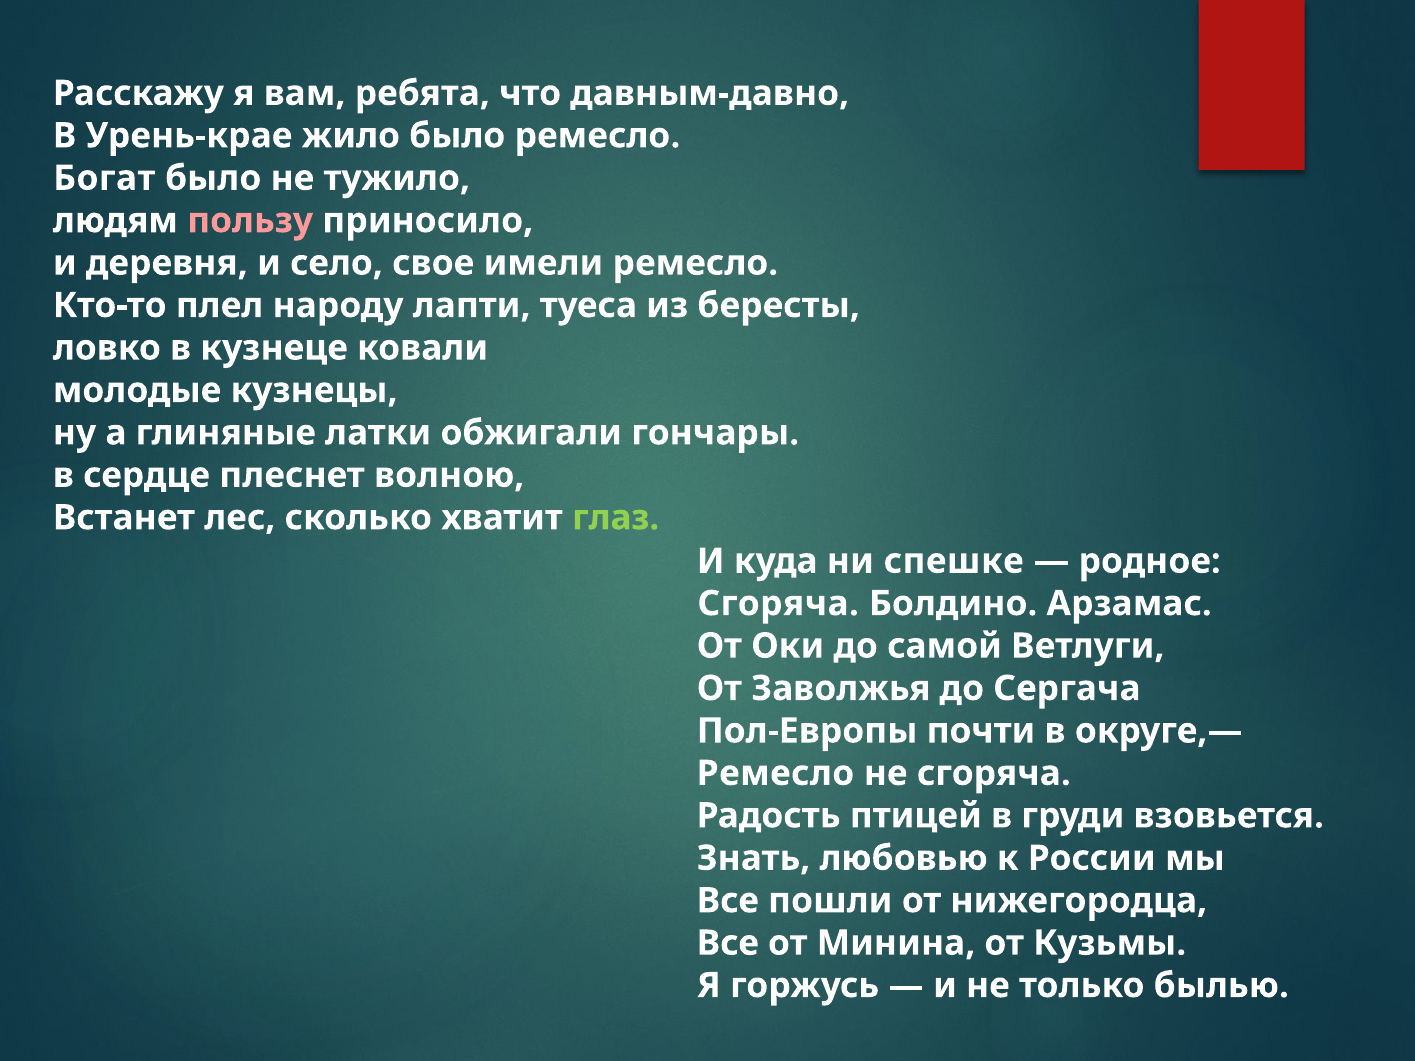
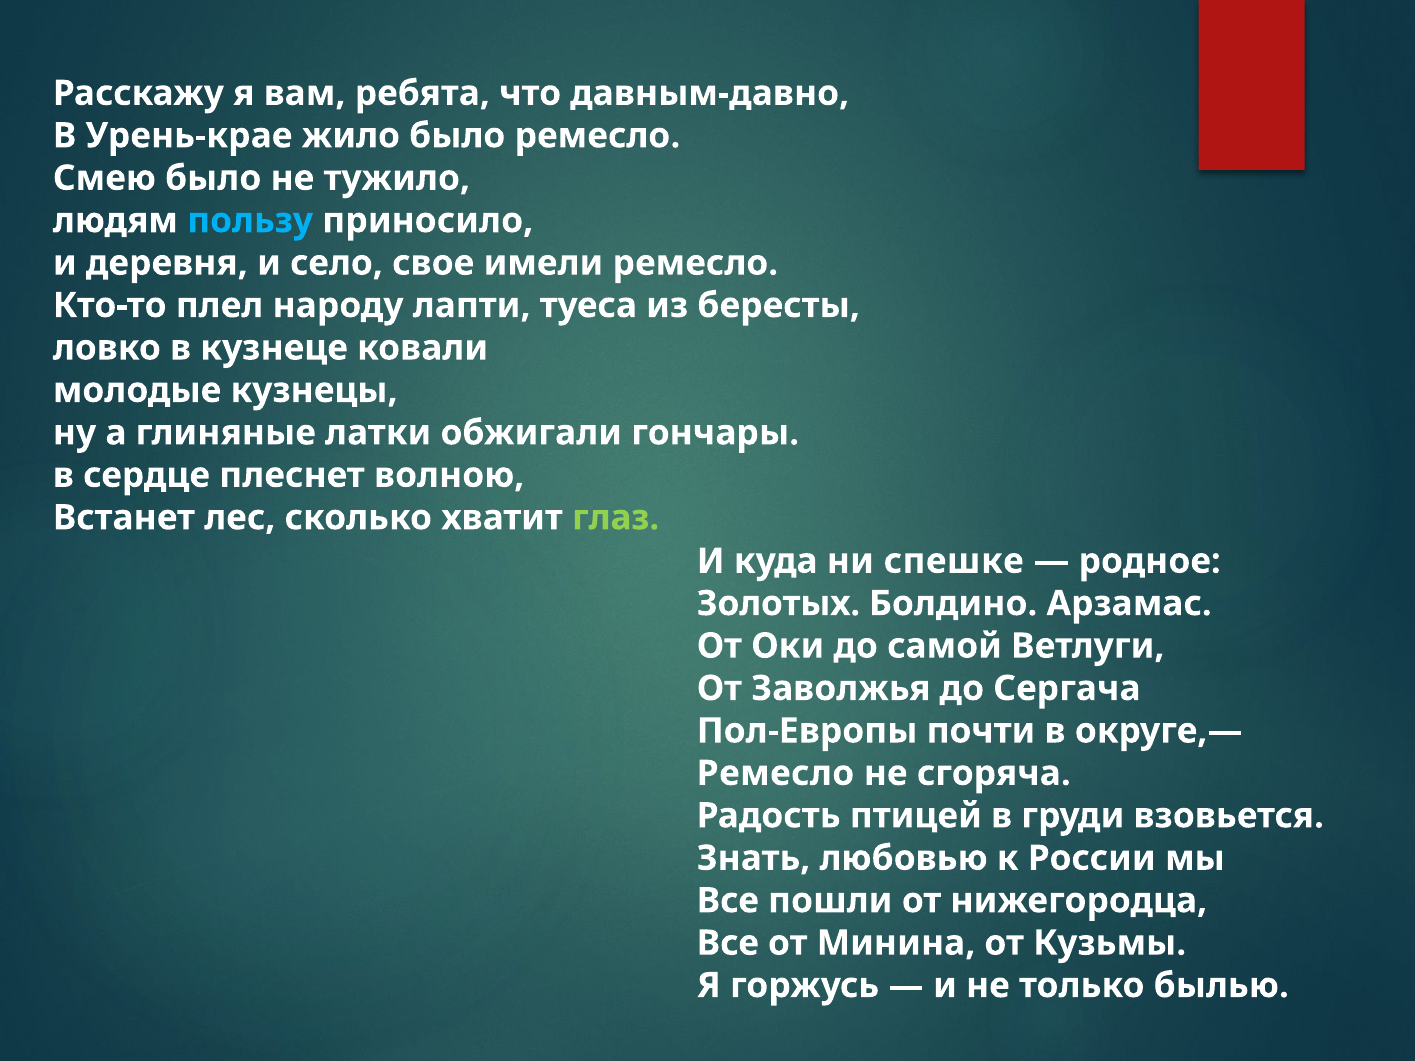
Богат: Богат -> Смею (104, 178)
пользу colour: pink -> light blue (250, 221)
Сгоряча: Сгоряча -> Золотых (778, 604)
